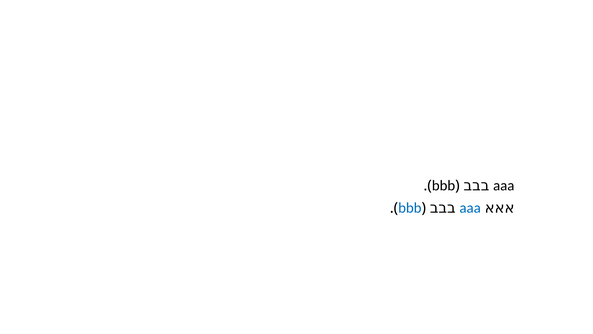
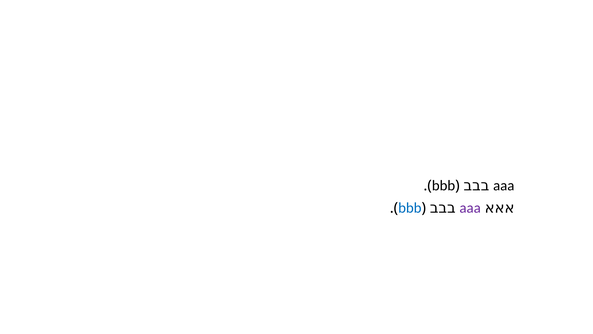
aaa colour: blue -> purple (470, 208)
